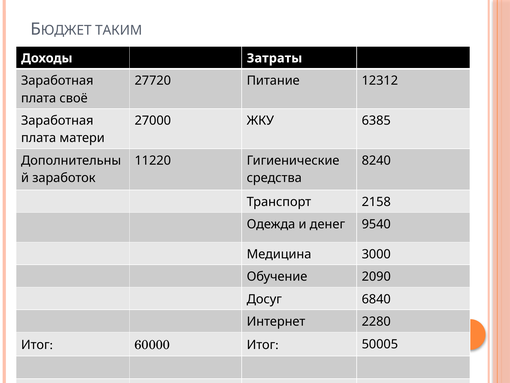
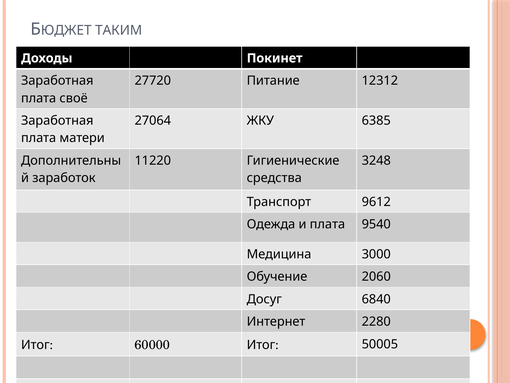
Затраты: Затраты -> Покинет (275, 58)
27000: 27000 -> 27064 (153, 120)
8240: 8240 -> 3248 (376, 160)
2158: 2158 -> 9612 (376, 202)
и денег: денег -> плата (327, 224)
2090: 2090 -> 2060 (376, 276)
